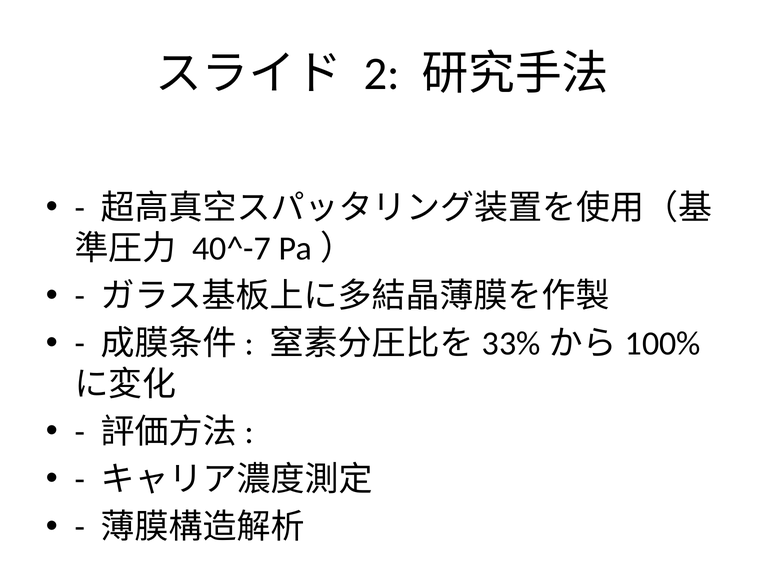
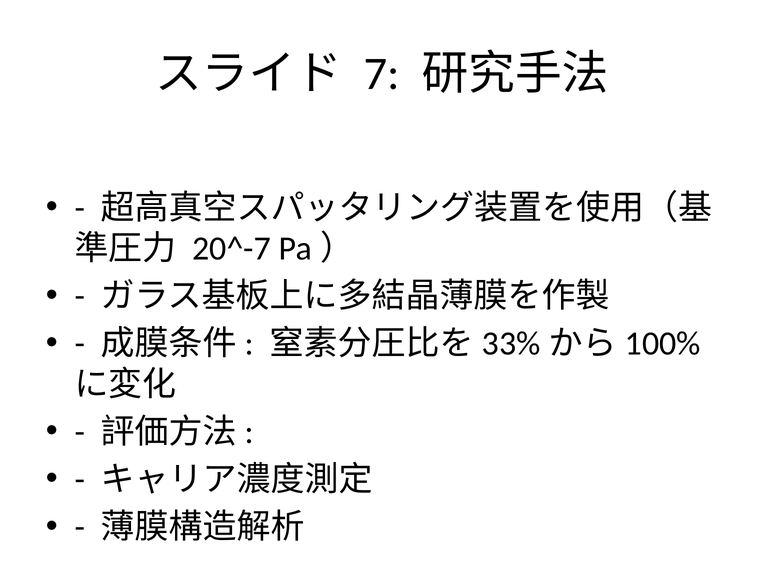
2: 2 -> 7 (382, 74)
40^-7: 40^-7 -> 20^-7 (232, 249)
